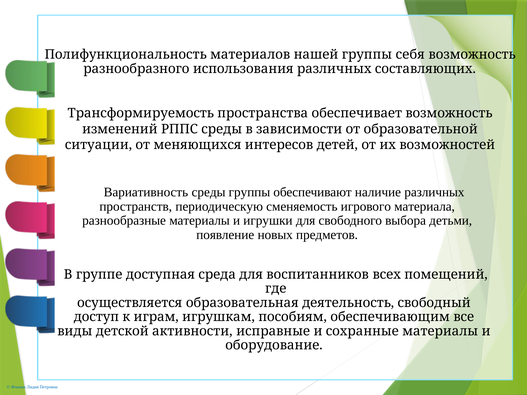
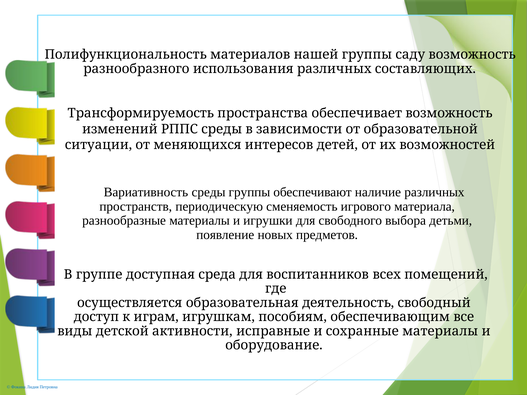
себя: себя -> саду (410, 55)
